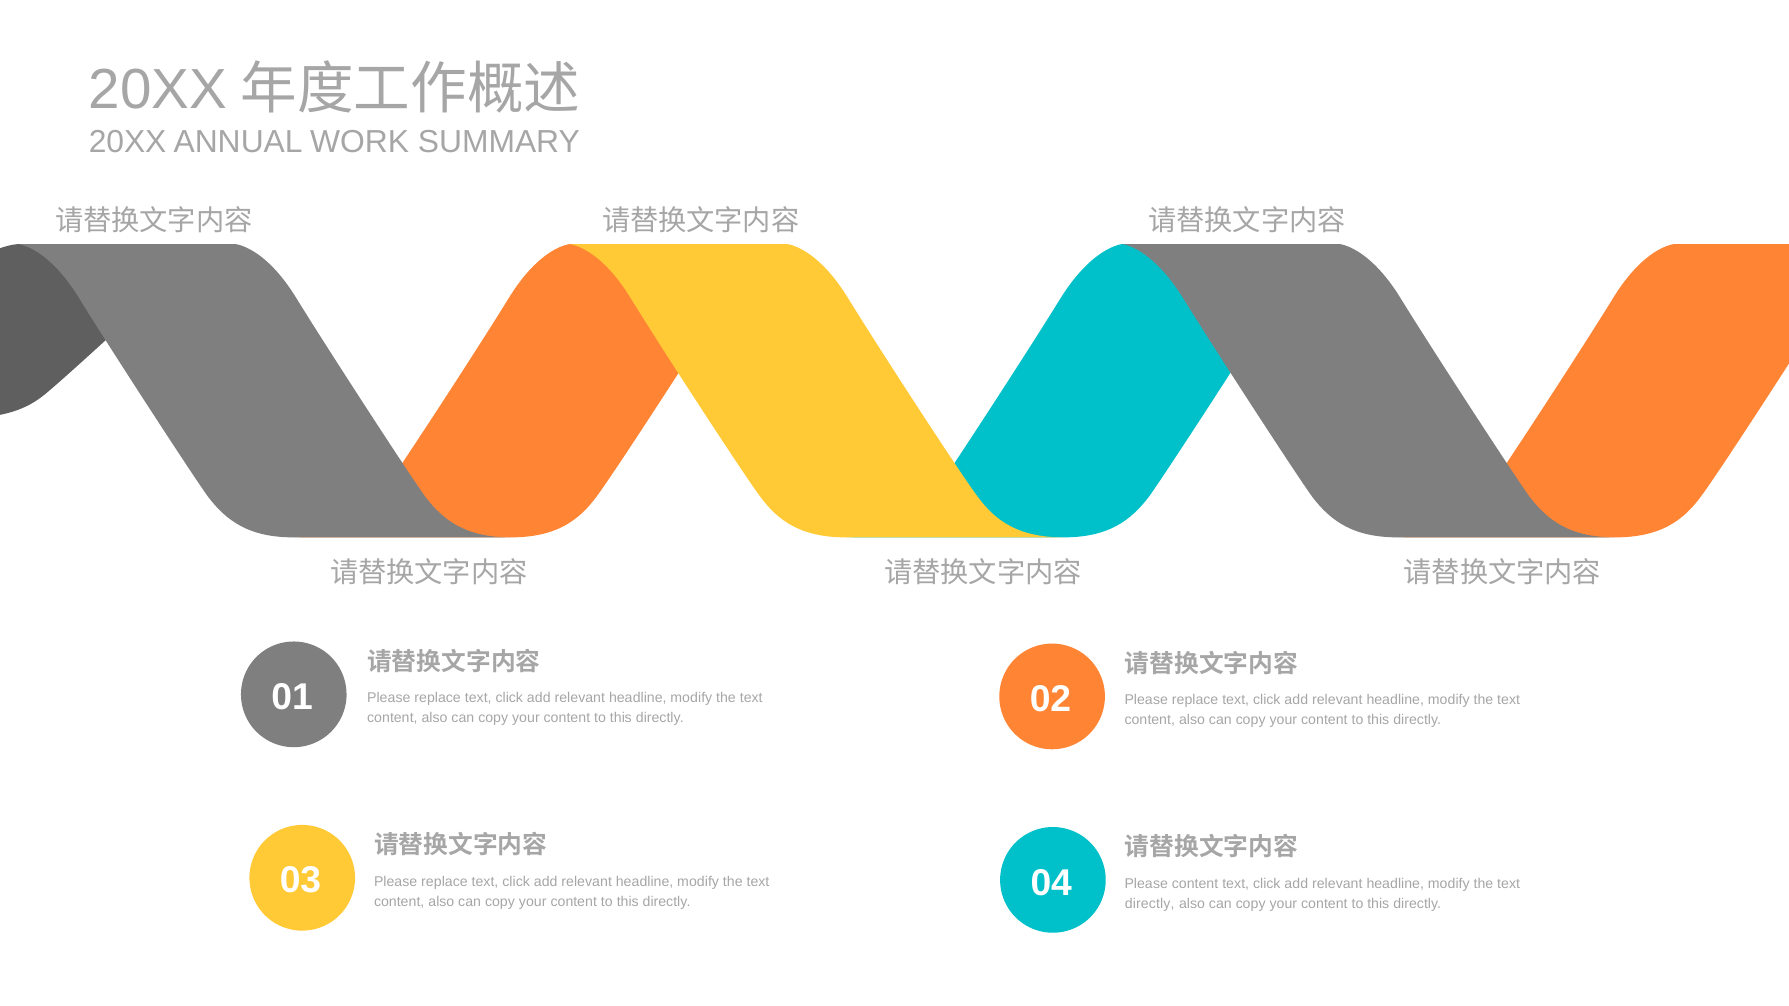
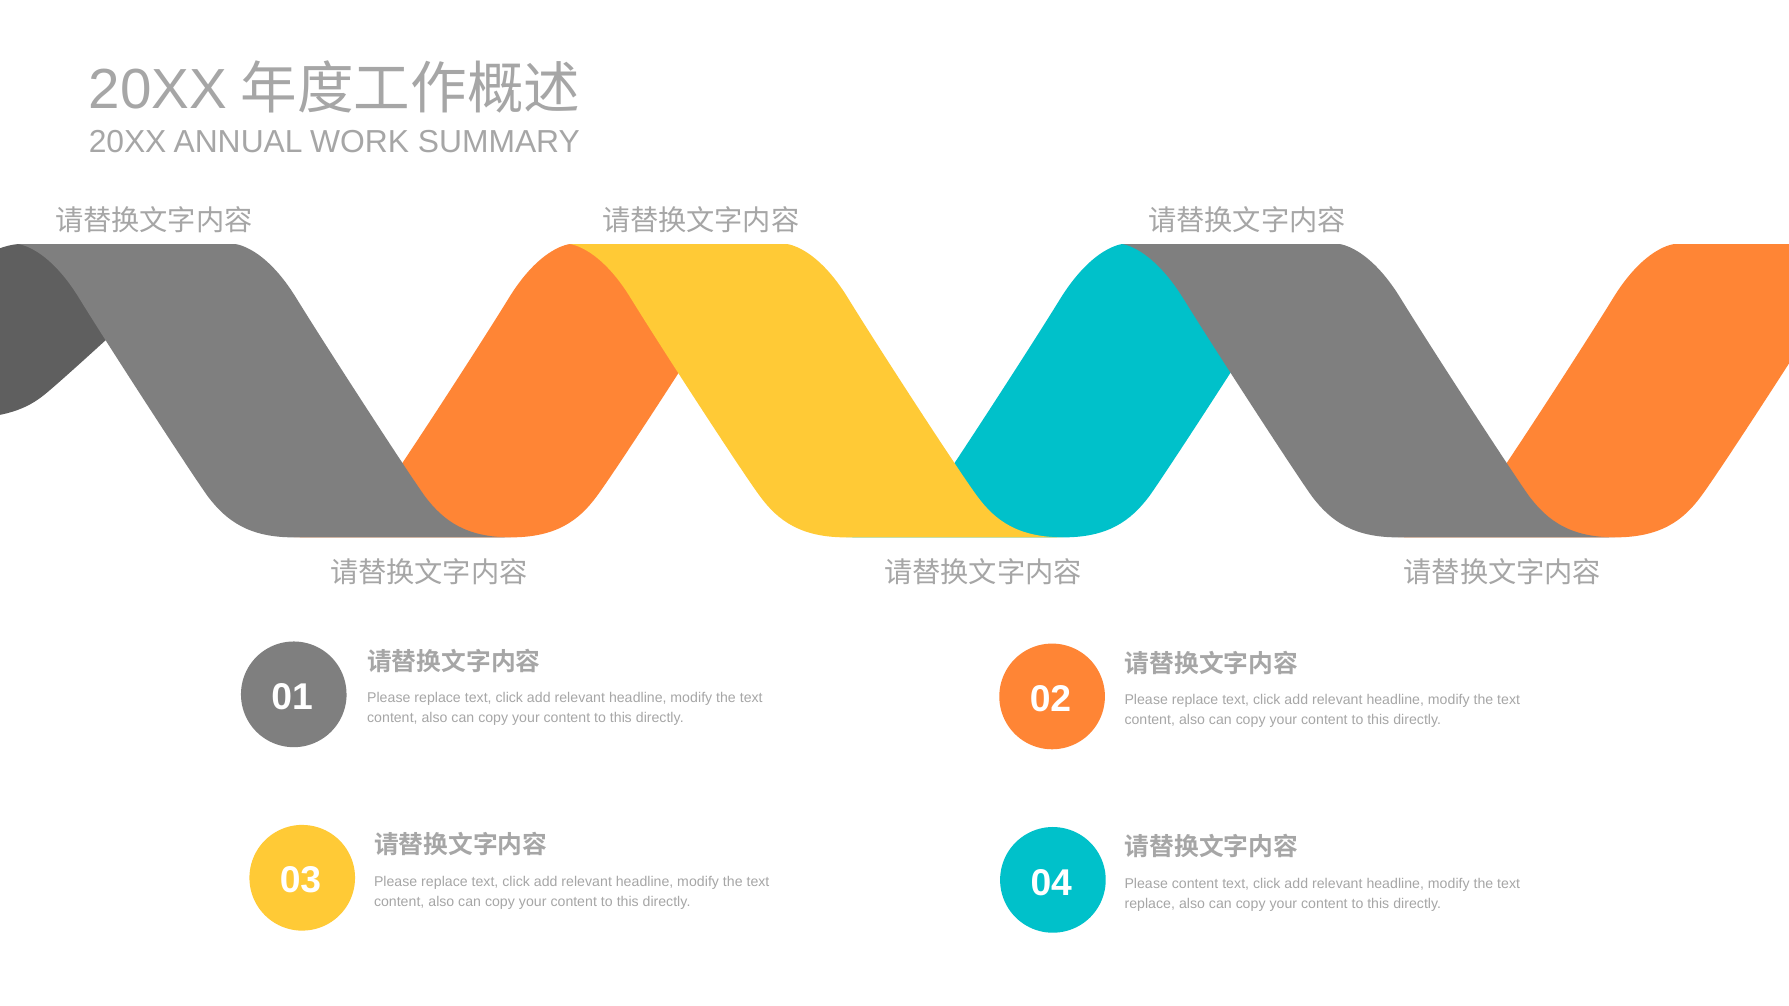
directly: directly -> replace (1150, 904)
